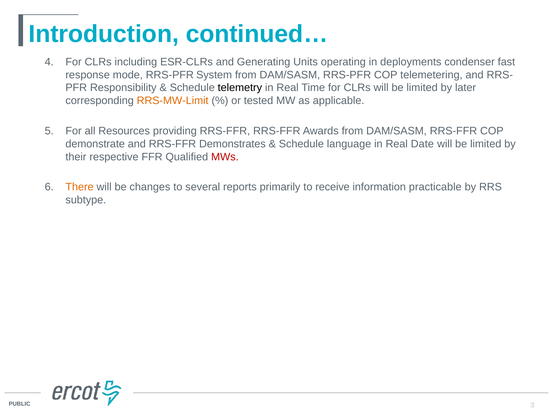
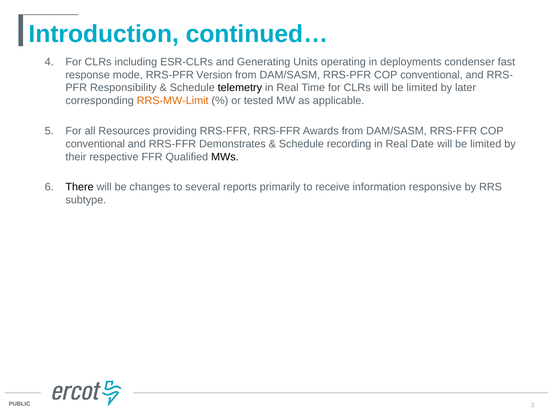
System: System -> Version (214, 75)
RRS-PFR COP telemetering: telemetering -> conventional (431, 75)
demonstrate: demonstrate -> conventional (95, 144)
language: language -> recording (349, 144)
MWs colour: red -> black (225, 157)
There colour: orange -> black (80, 187)
practicable: practicable -> responsive (435, 187)
